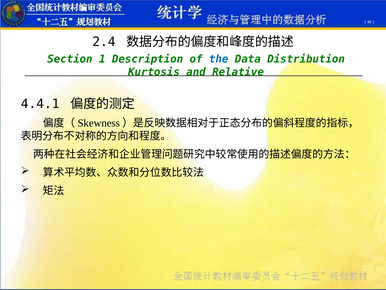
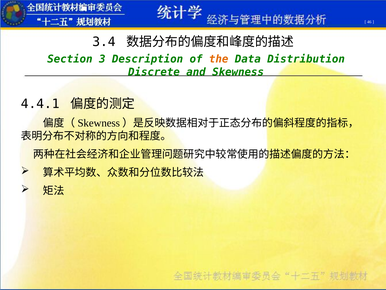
2.4: 2.4 -> 3.4 (104, 42)
1: 1 -> 3 (102, 59)
the colour: blue -> orange (219, 59)
Kurtosis: Kurtosis -> Discrete (154, 72)
Relative: Relative -> Skewness (238, 72)
